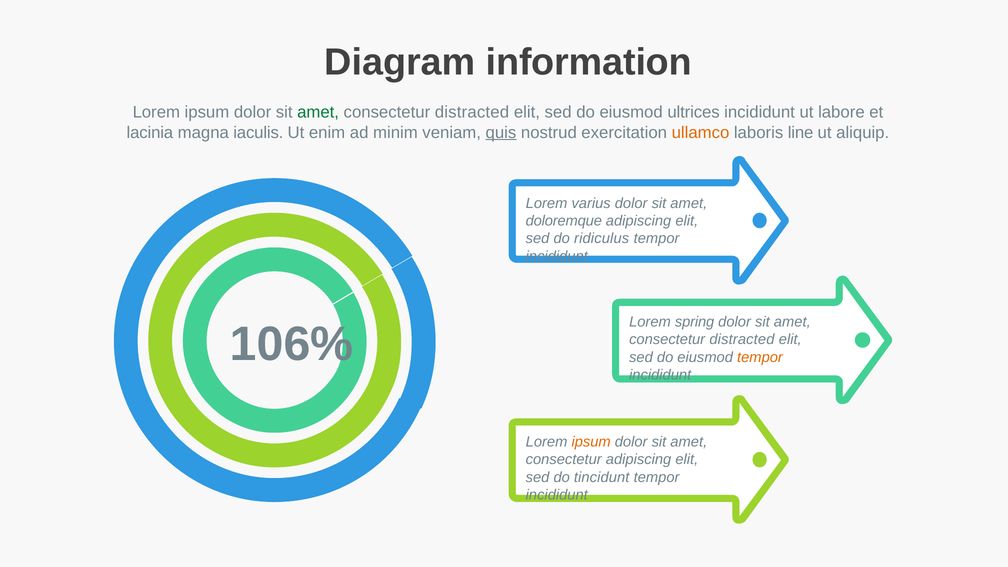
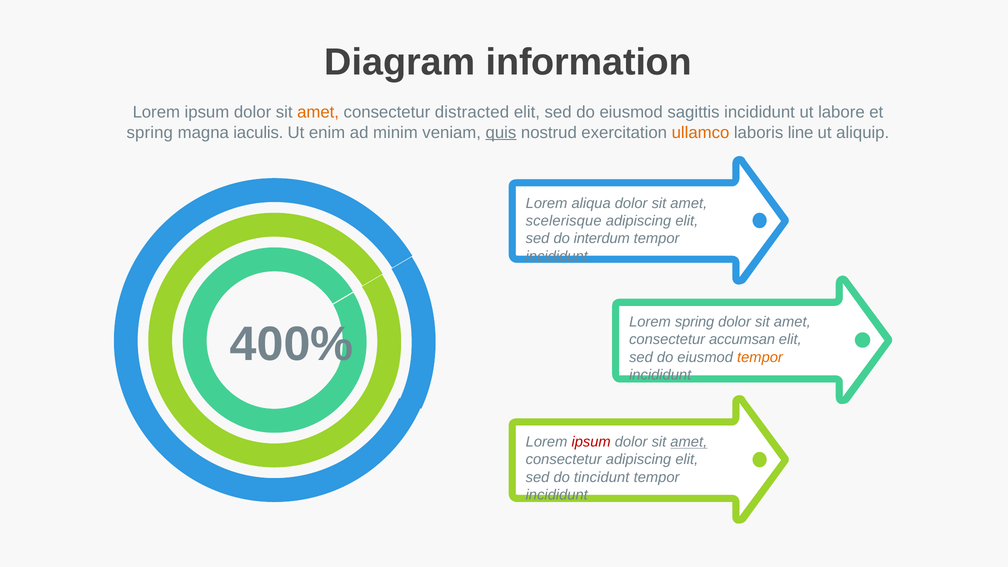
amet colour: green -> orange (318, 112)
ultrices: ultrices -> sagittis (693, 112)
lacinia: lacinia -> spring (150, 132)
varius: varius -> aliqua (591, 203)
doloremque: doloremque -> scelerisque (564, 221)
ridiculus: ridiculus -> interdum (602, 239)
106%: 106% -> 400% (292, 344)
distracted: distracted -> accumsan (742, 340)
ipsum colour: orange -> red (591, 442)
amet underline: none -> present (689, 442)
